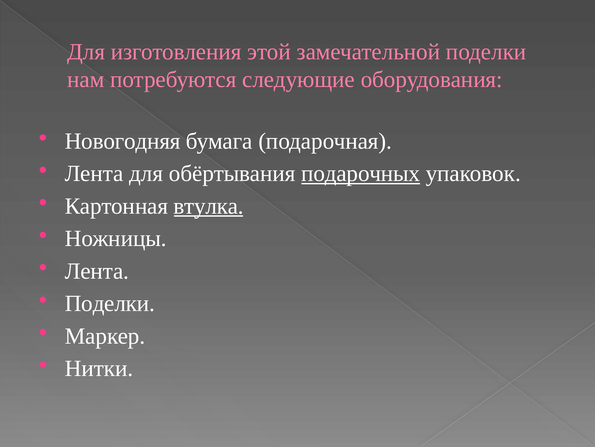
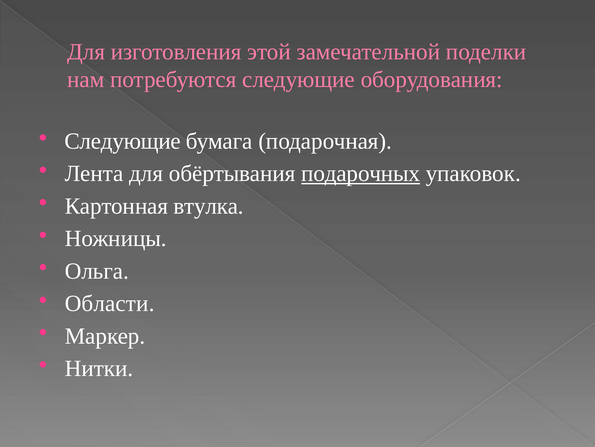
Новогодняя: Новогодняя -> Следующие (123, 141)
втулка underline: present -> none (209, 206)
Лента: Лента -> Ольга (97, 271)
Поделки: Поделки -> Области (110, 303)
